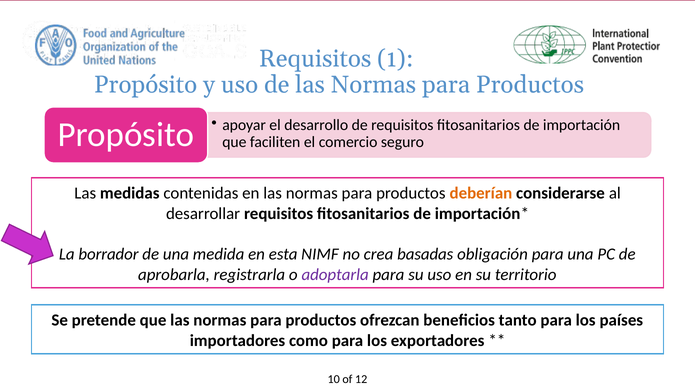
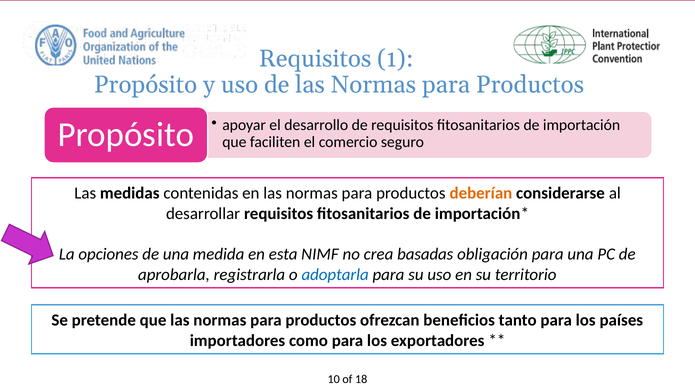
borrador: borrador -> opciones (108, 254)
adoptarla colour: purple -> blue (335, 274)
12: 12 -> 18 (361, 379)
